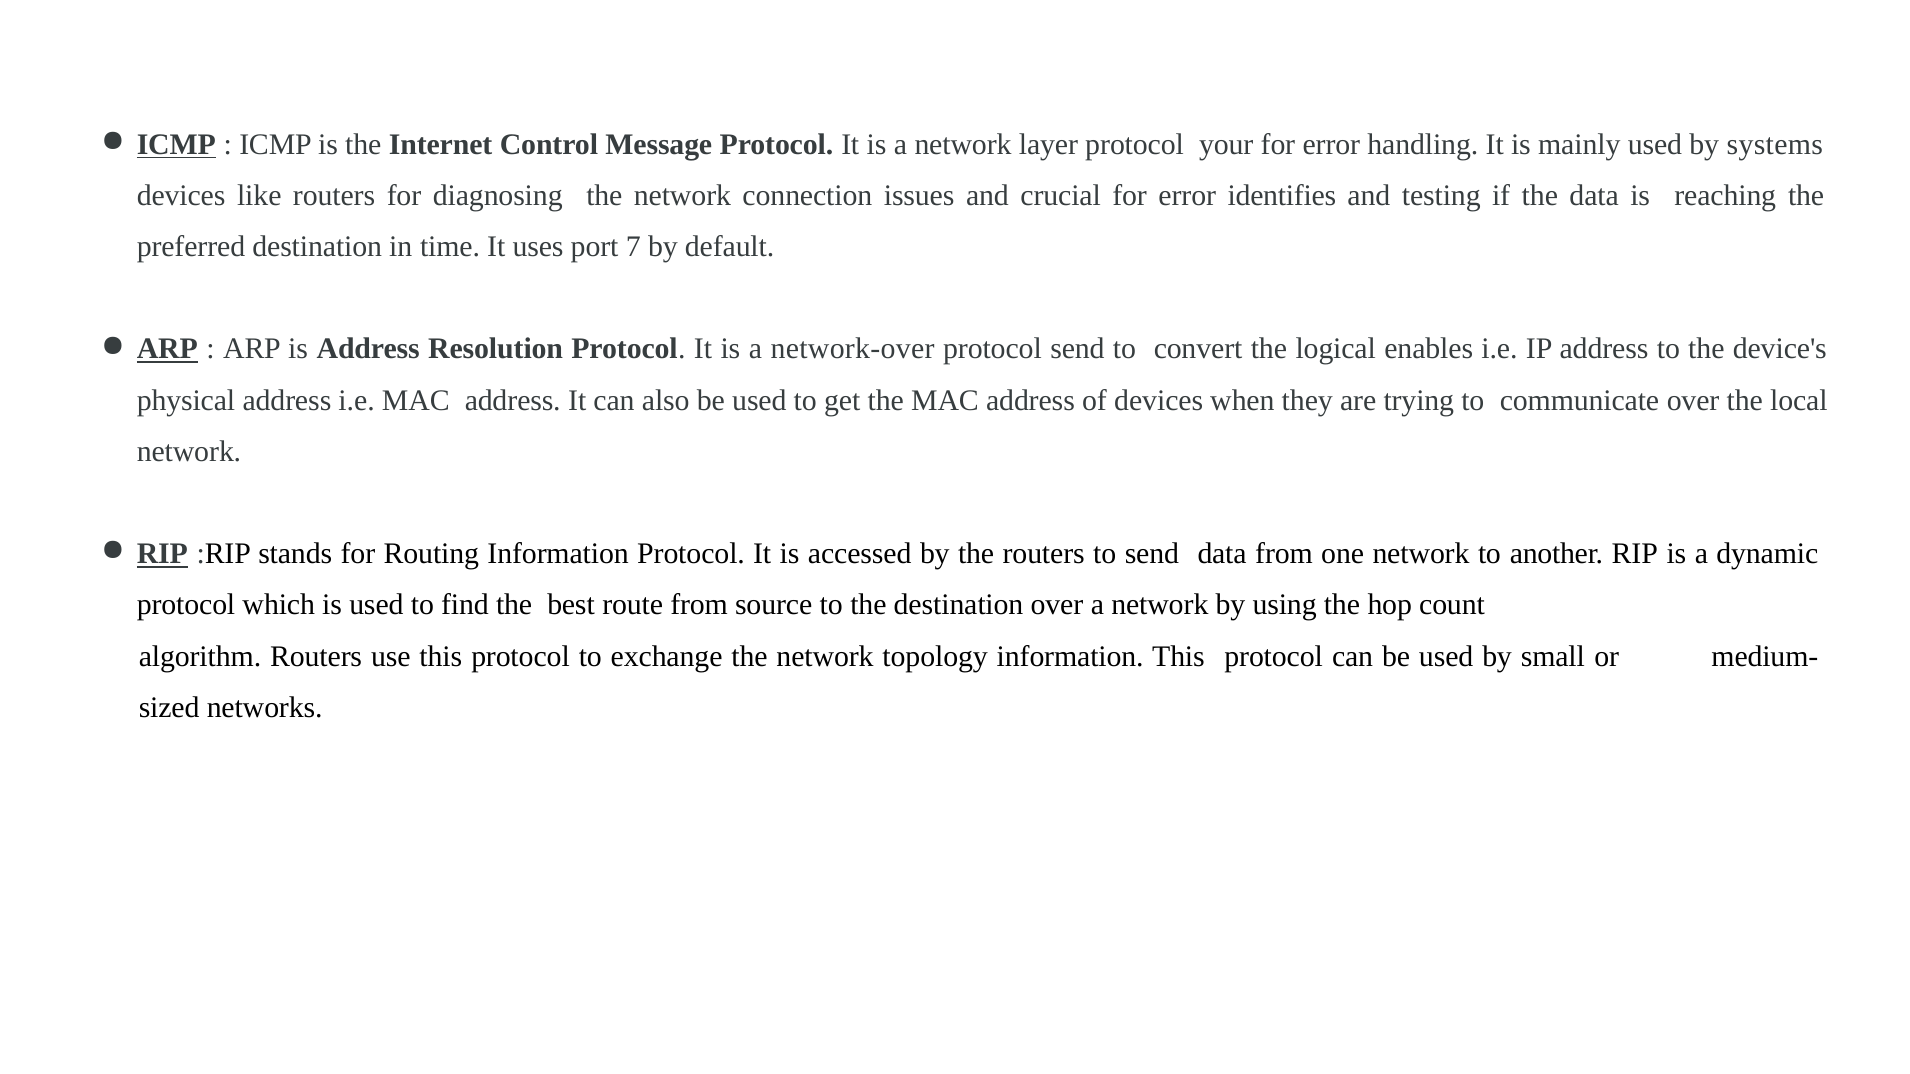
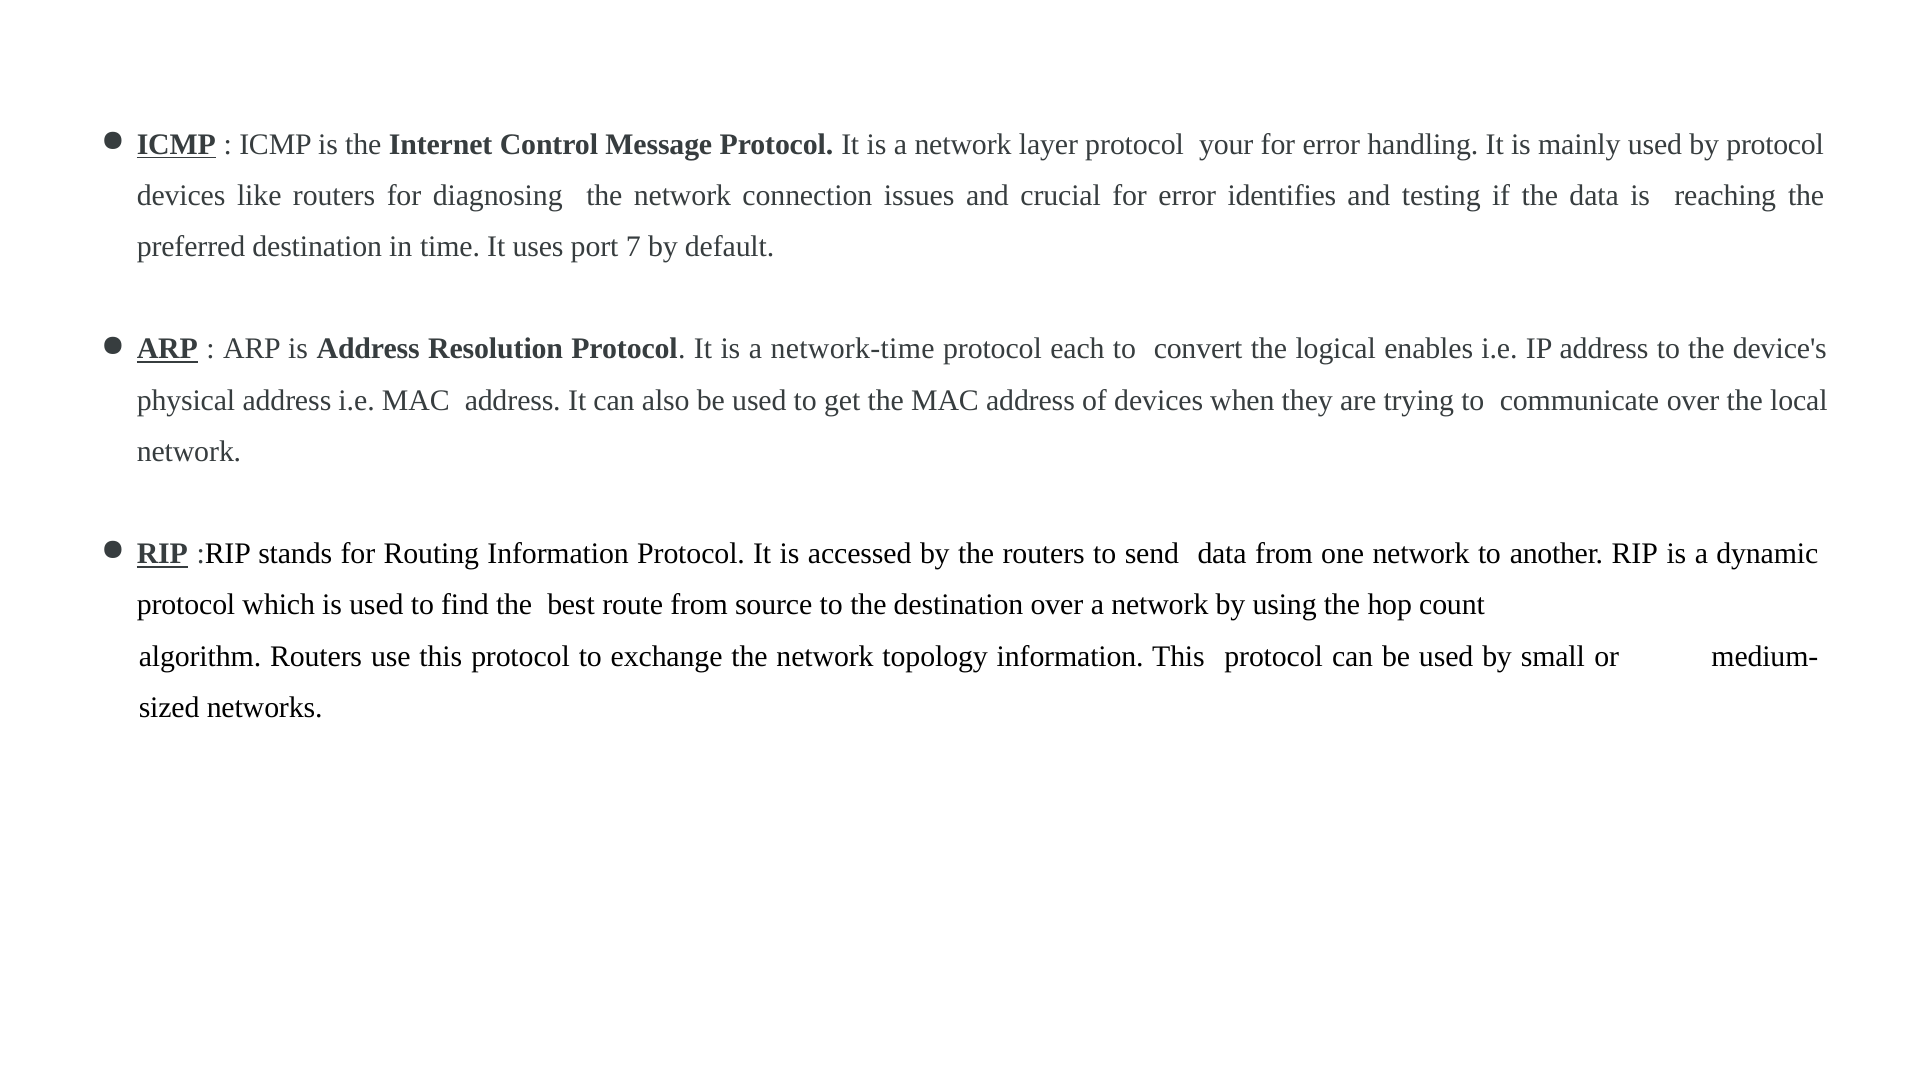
by systems: systems -> protocol (1775, 144)
network-over: network-over -> network-time (853, 349)
protocol send: send -> each (1077, 349)
